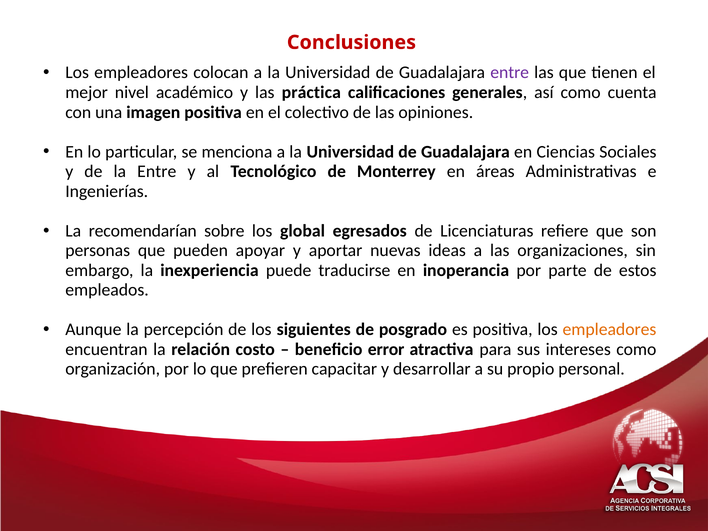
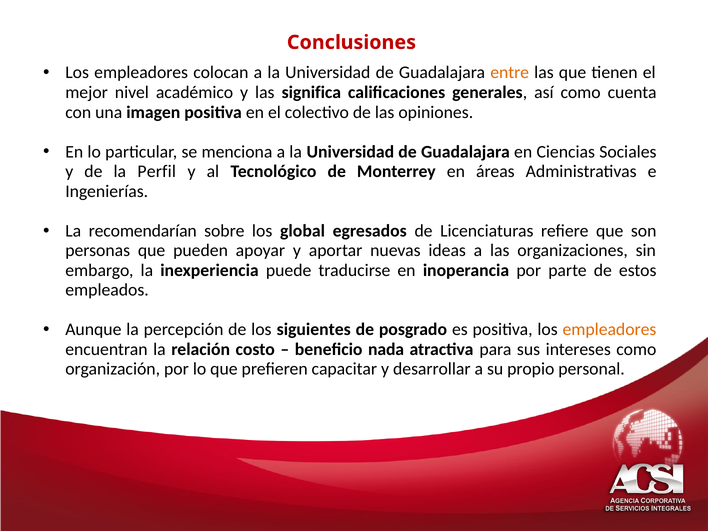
entre colour: purple -> orange (510, 73)
práctica: práctica -> significa (311, 92)
la Entre: Entre -> Perfil (157, 171)
error: error -> nada (386, 349)
